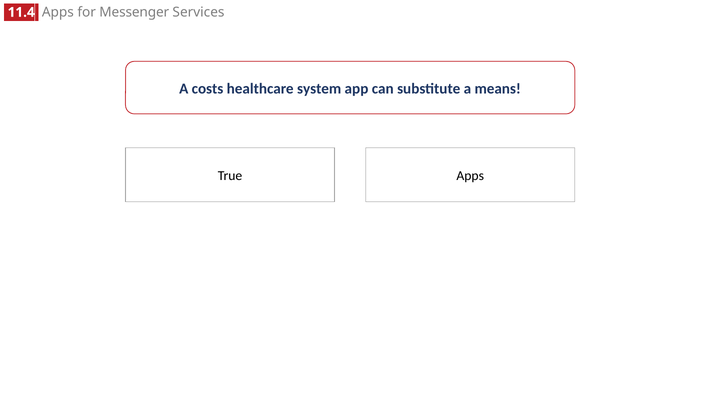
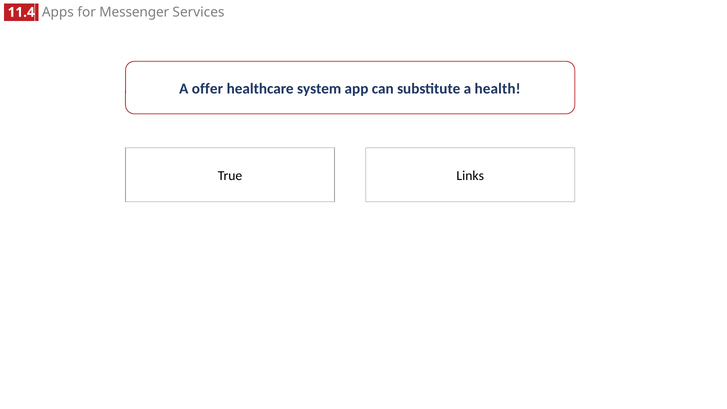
costs: costs -> offer (207, 89)
means: means -> health (498, 89)
True Apps: Apps -> Links (470, 176)
